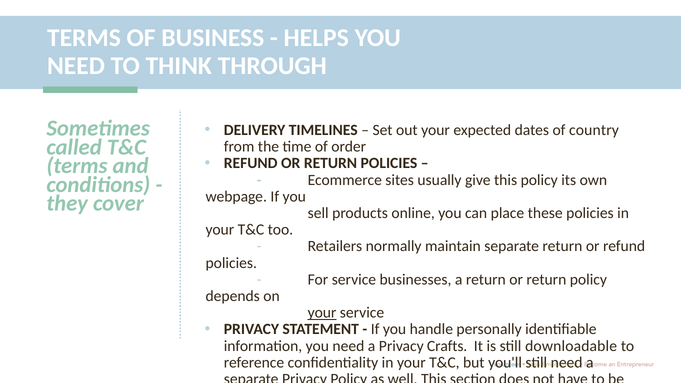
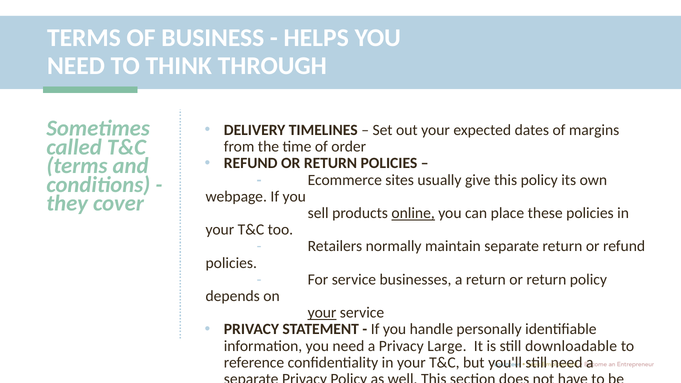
country: country -> margins (594, 130)
online underline: none -> present (413, 213)
Crafts: Crafts -> Large (447, 346)
